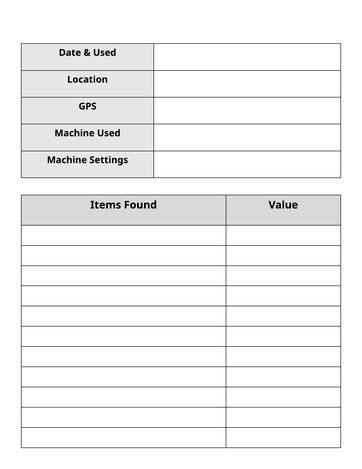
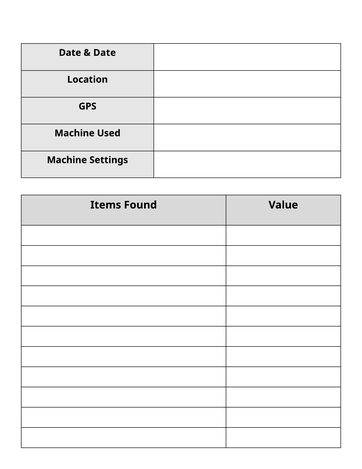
Used: Used -> Date (105, 53)
